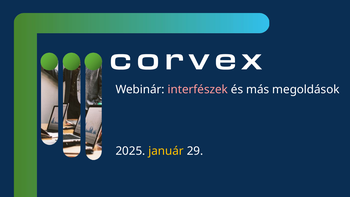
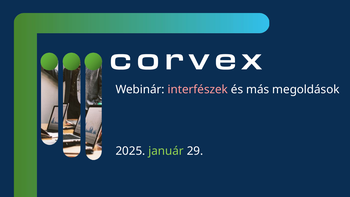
január colour: yellow -> light green (166, 151)
